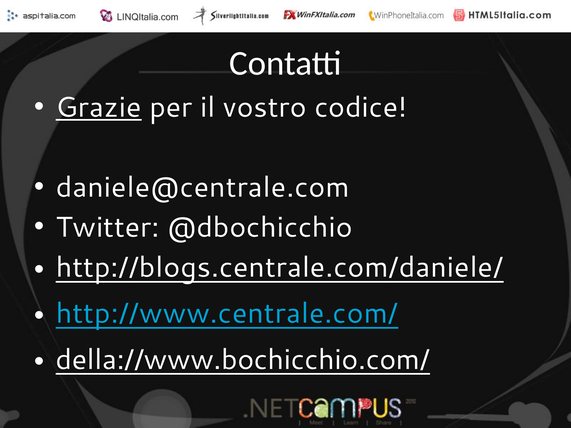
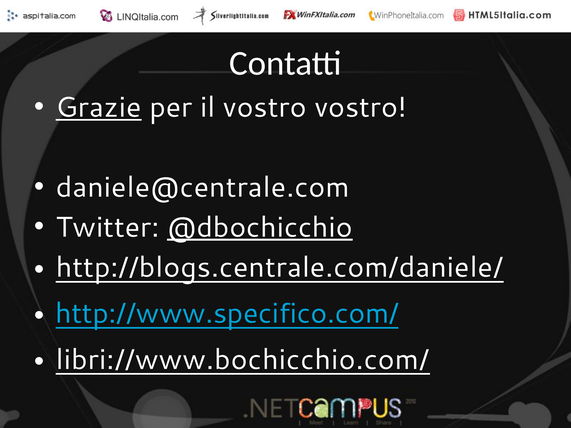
vostro codice: codice -> vostro (361, 108)
@dbochicchio underline: none -> present (260, 228)
http://www.centrale.com/: http://www.centrale.com/ -> http://www.specifico.com/ (227, 314)
della://www.bochicchio.com/: della://www.bochicchio.com/ -> libri://www.bochicchio.com/ (243, 360)
